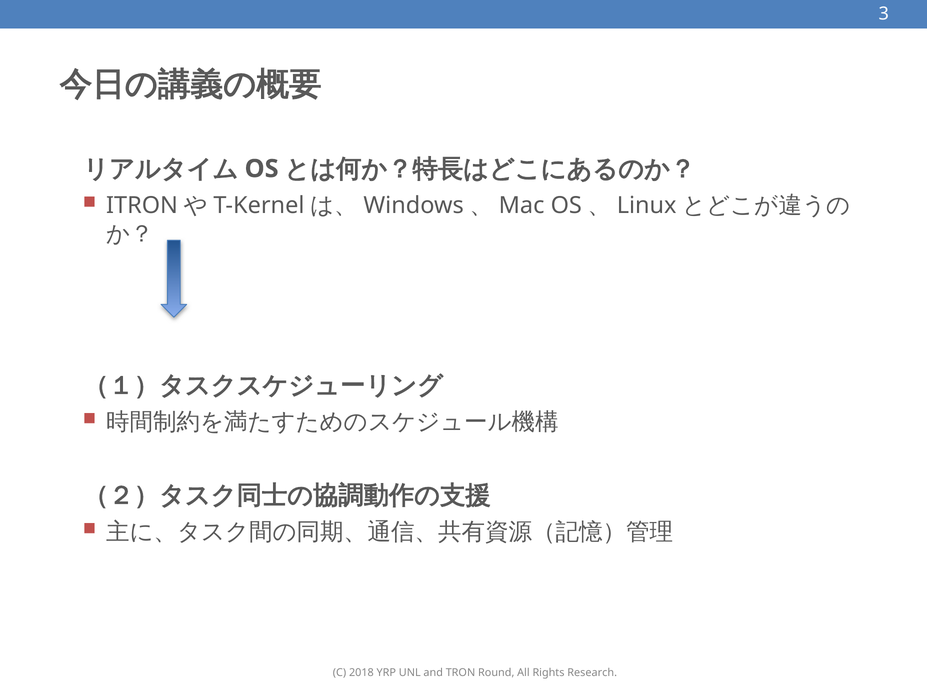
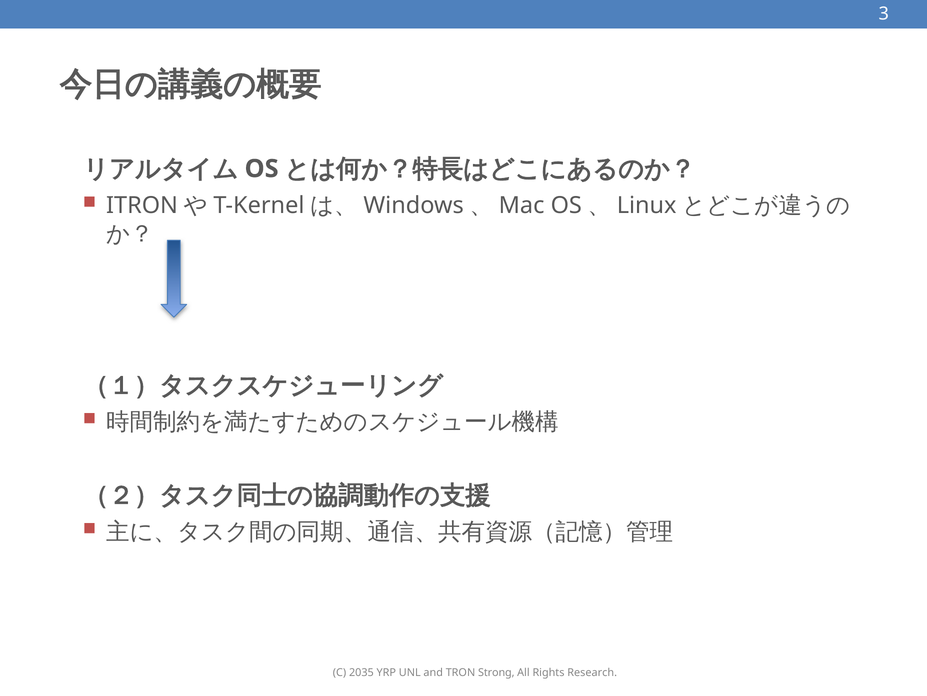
2018: 2018 -> 2035 (361, 672)
Round: Round -> Strong (496, 672)
